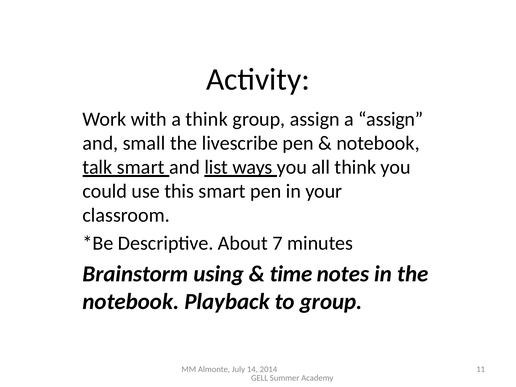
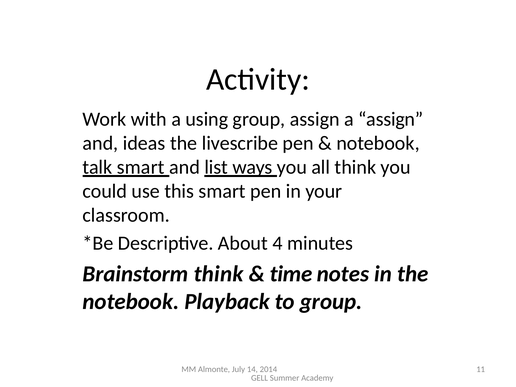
a think: think -> using (207, 119)
small: small -> ideas (144, 143)
7: 7 -> 4 (277, 243)
Brainstorm using: using -> think (219, 274)
